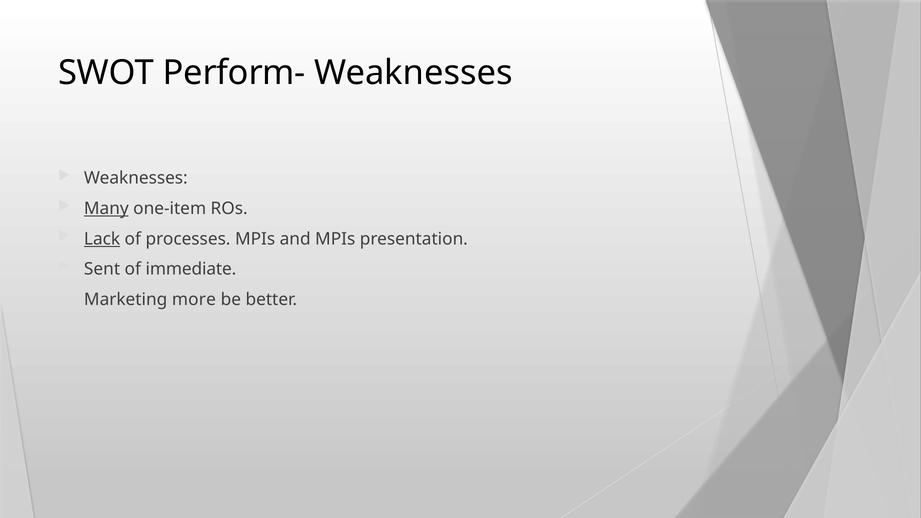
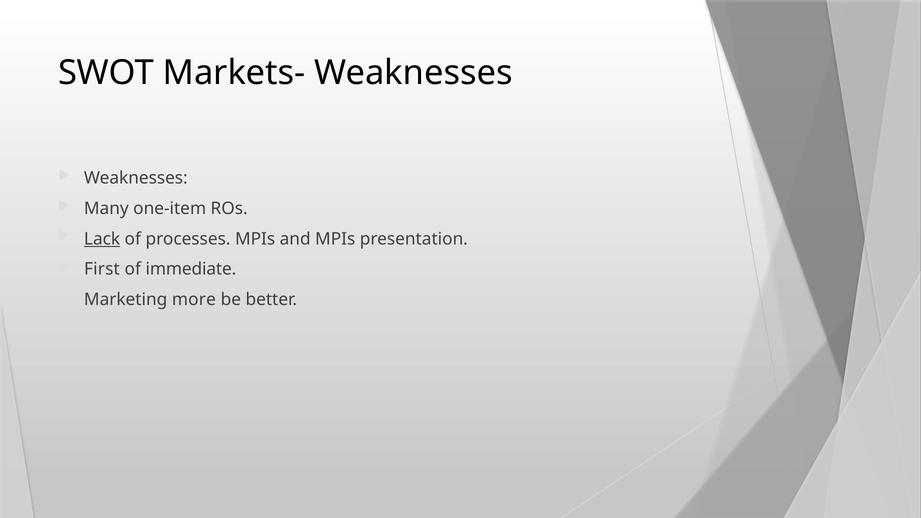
Perform-: Perform- -> Markets- (234, 73)
Many underline: present -> none (106, 209)
Sent: Sent -> First (102, 269)
